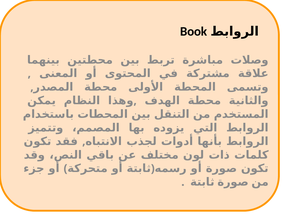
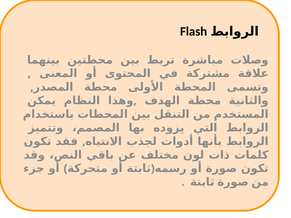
Book: Book -> Flash (194, 31)
